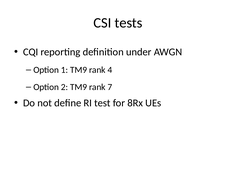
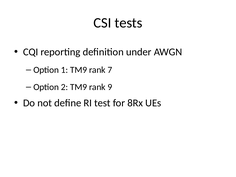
4: 4 -> 7 (110, 70)
7: 7 -> 9 (110, 87)
